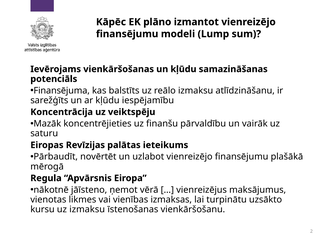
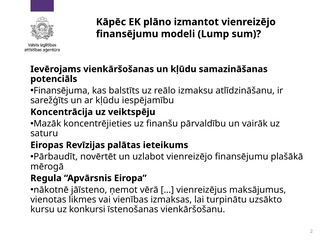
uz izmaksu: izmaksu -> konkursi (87, 210)
